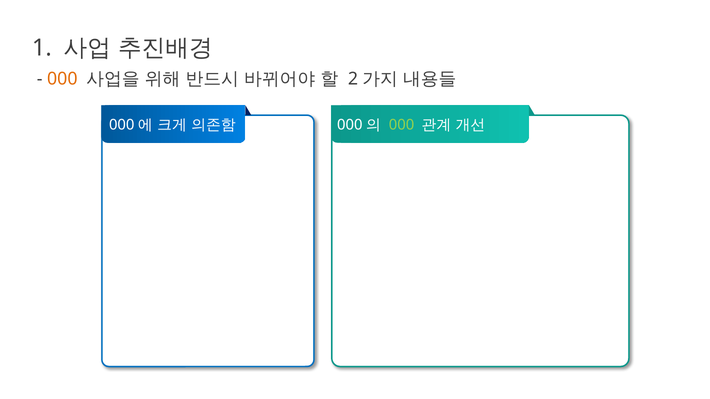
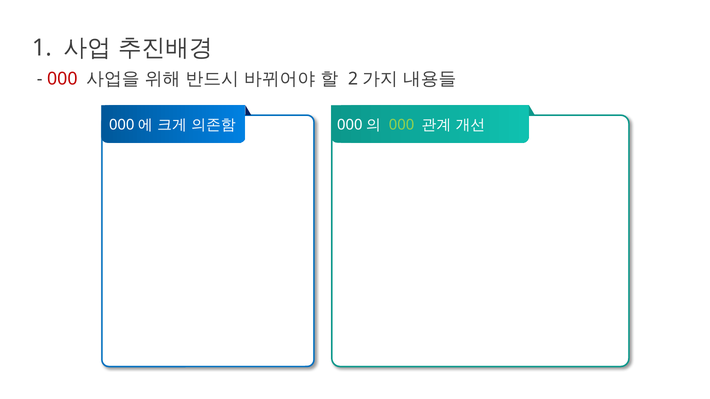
000 colour: orange -> red (62, 79)
